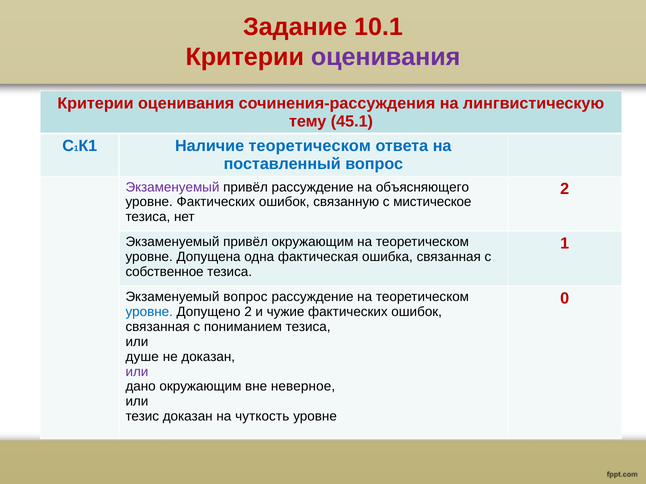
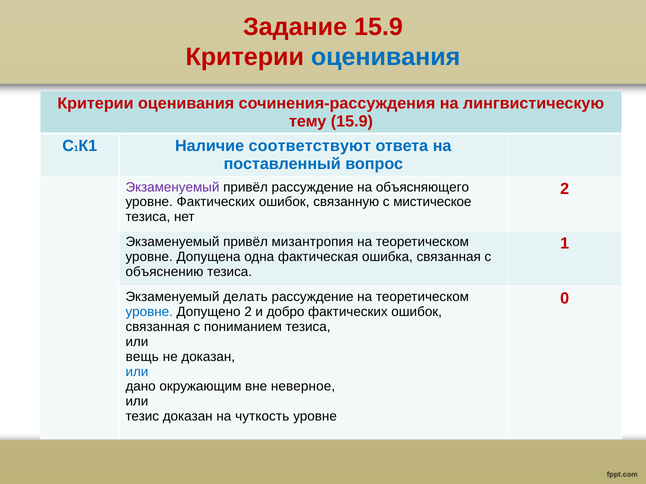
Задание 10.1: 10.1 -> 15.9 (378, 27)
оценивания colour: purple -> blue (386, 57)
тему 45.1: 45.1 -> 15.9 (352, 121)
Наличие теоретическом: теоретическом -> соответствуют (310, 146)
привёл окружающим: окружающим -> мизантропия (312, 242)
собственное: собственное -> объяснению (164, 272)
Экзаменуемый вопрос: вопрос -> делать (245, 297)
чужие: чужие -> добро (286, 312)
душе: душе -> вещь (142, 357)
или colour: purple -> blue (137, 372)
